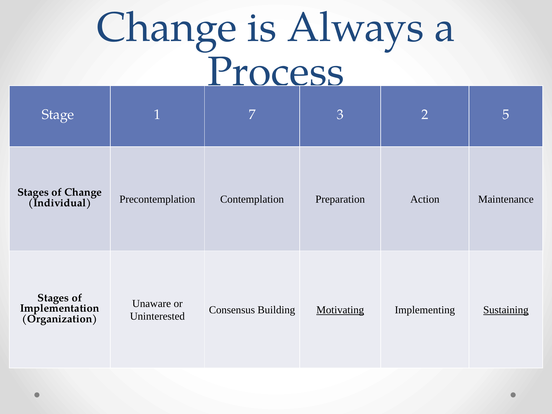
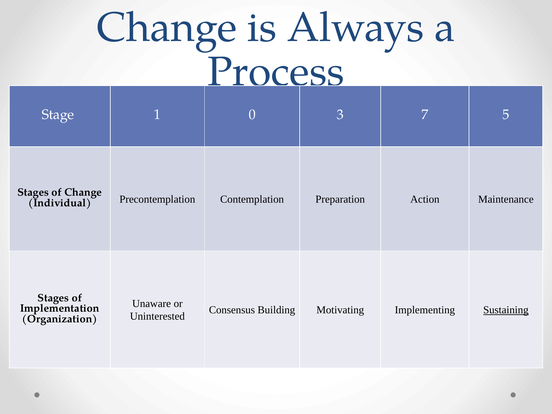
7: 7 -> 0 (252, 115)
2: 2 -> 7 (425, 115)
Motivating underline: present -> none (340, 310)
